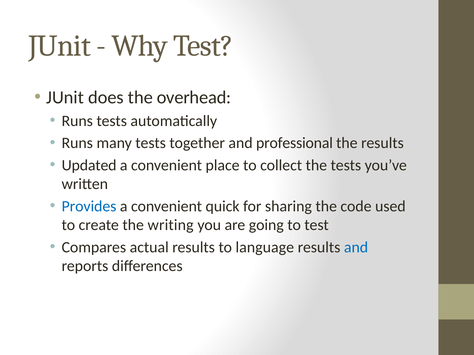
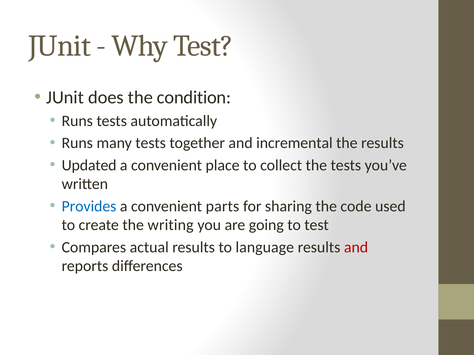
overhead: overhead -> condition (194, 98)
professional: professional -> incremental (294, 143)
quick: quick -> parts (222, 206)
and colour: blue -> red (356, 248)
